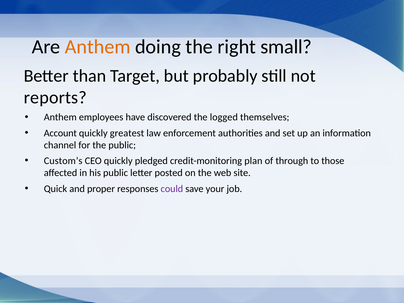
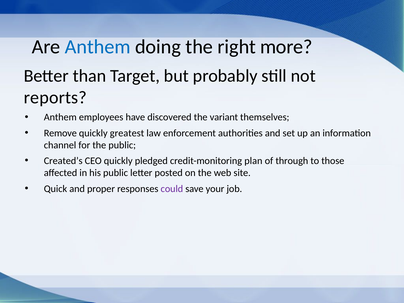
Anthem colour: orange -> blue (98, 47)
small: small -> more (286, 47)
logged: logged -> variant (224, 117)
Account: Account -> Remove (60, 133)
Custom’s: Custom’s -> Created’s (63, 161)
